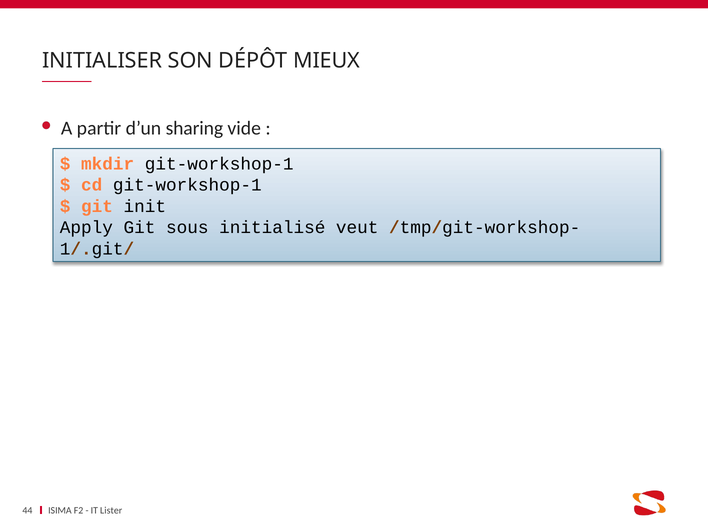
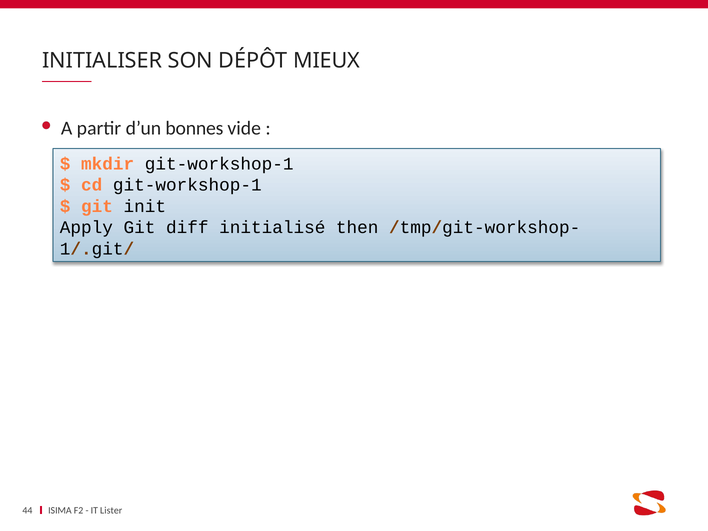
sharing: sharing -> bonnes (194, 128)
sous: sous -> diff (187, 227)
veut: veut -> then (357, 227)
